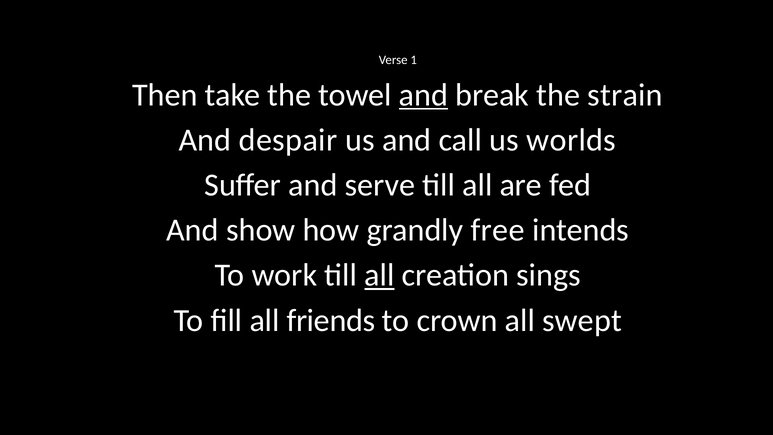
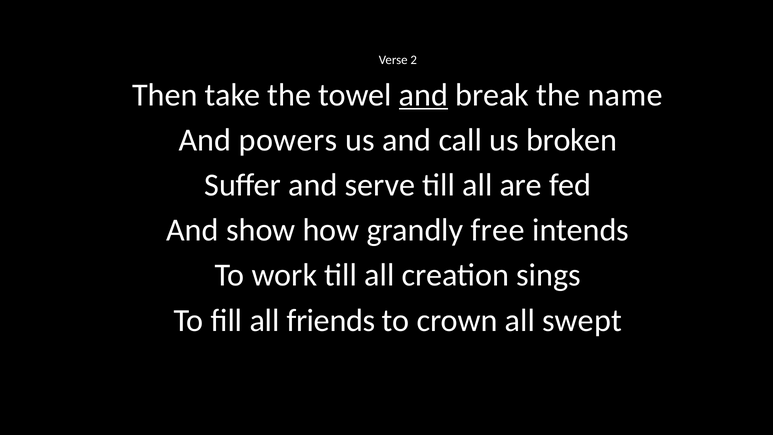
1: 1 -> 2 (414, 60)
strain: strain -> name (625, 95)
despair: despair -> powers (288, 140)
worlds: worlds -> broken (572, 140)
all underline: present -> none (379, 275)
